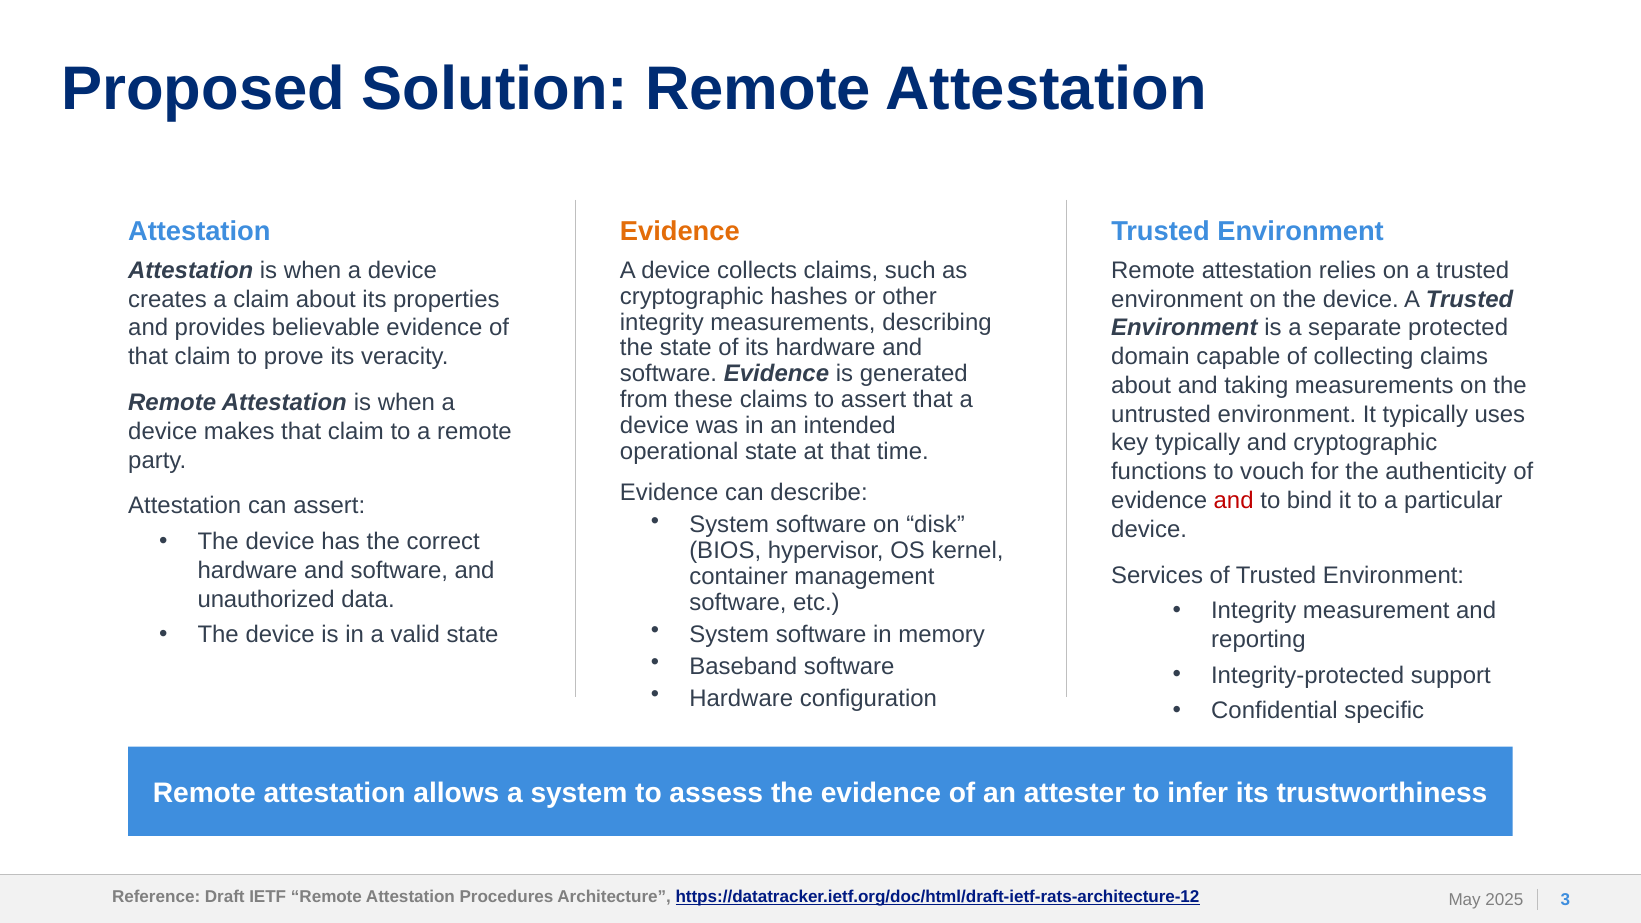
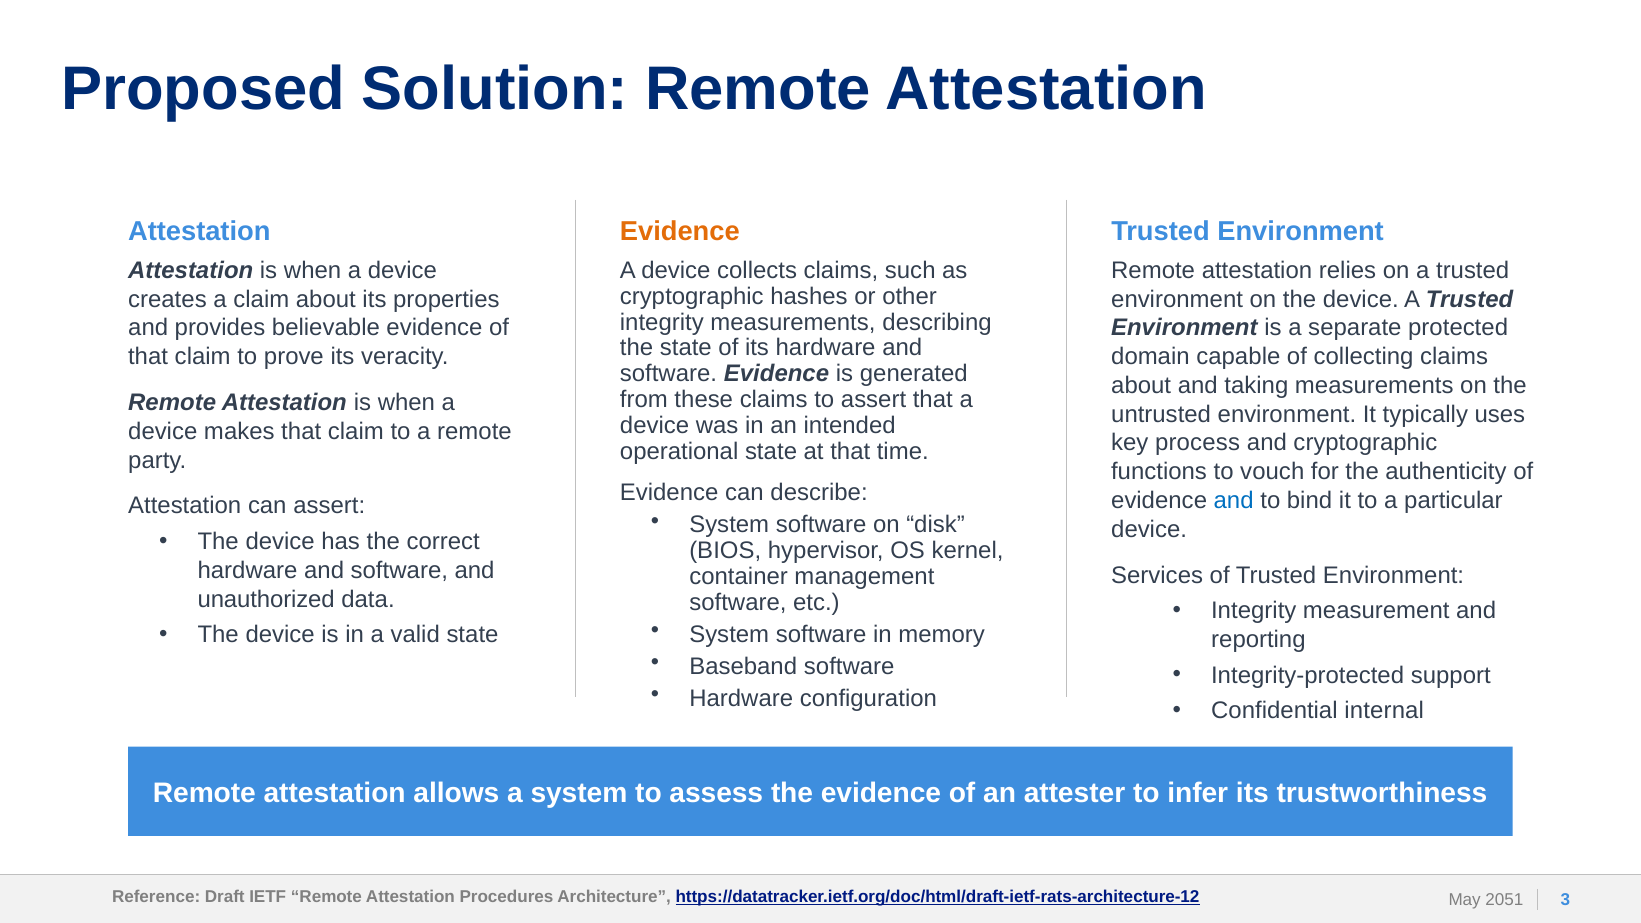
key typically: typically -> process (1198, 443)
and colour: red -> blue (1234, 501)
specific: specific -> internal (1384, 711)
2025: 2025 -> 2051 (1504, 900)
